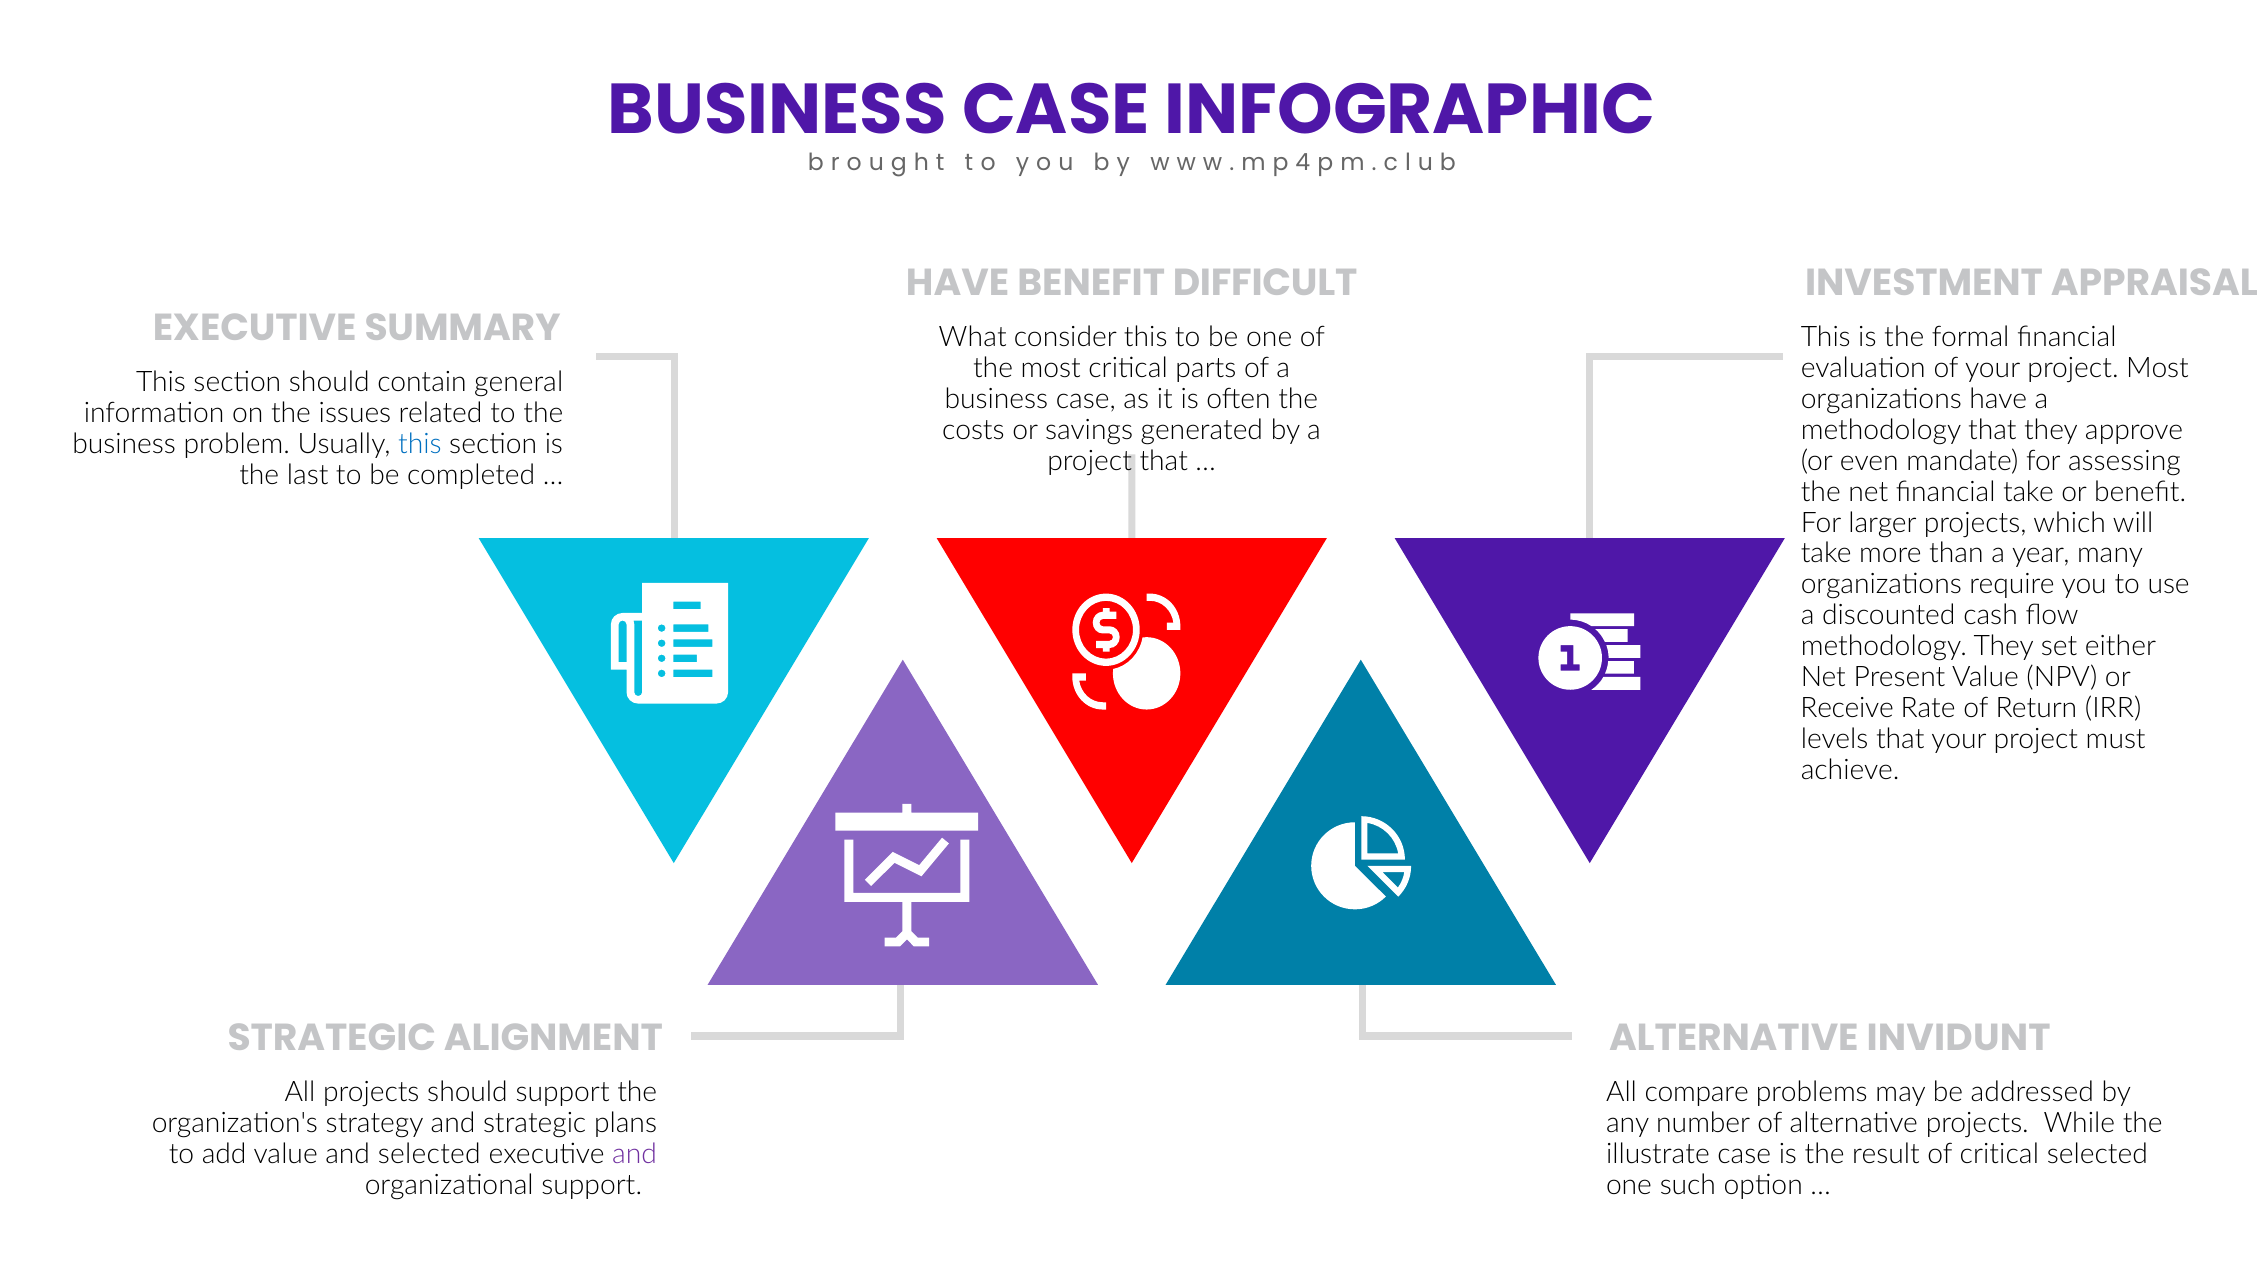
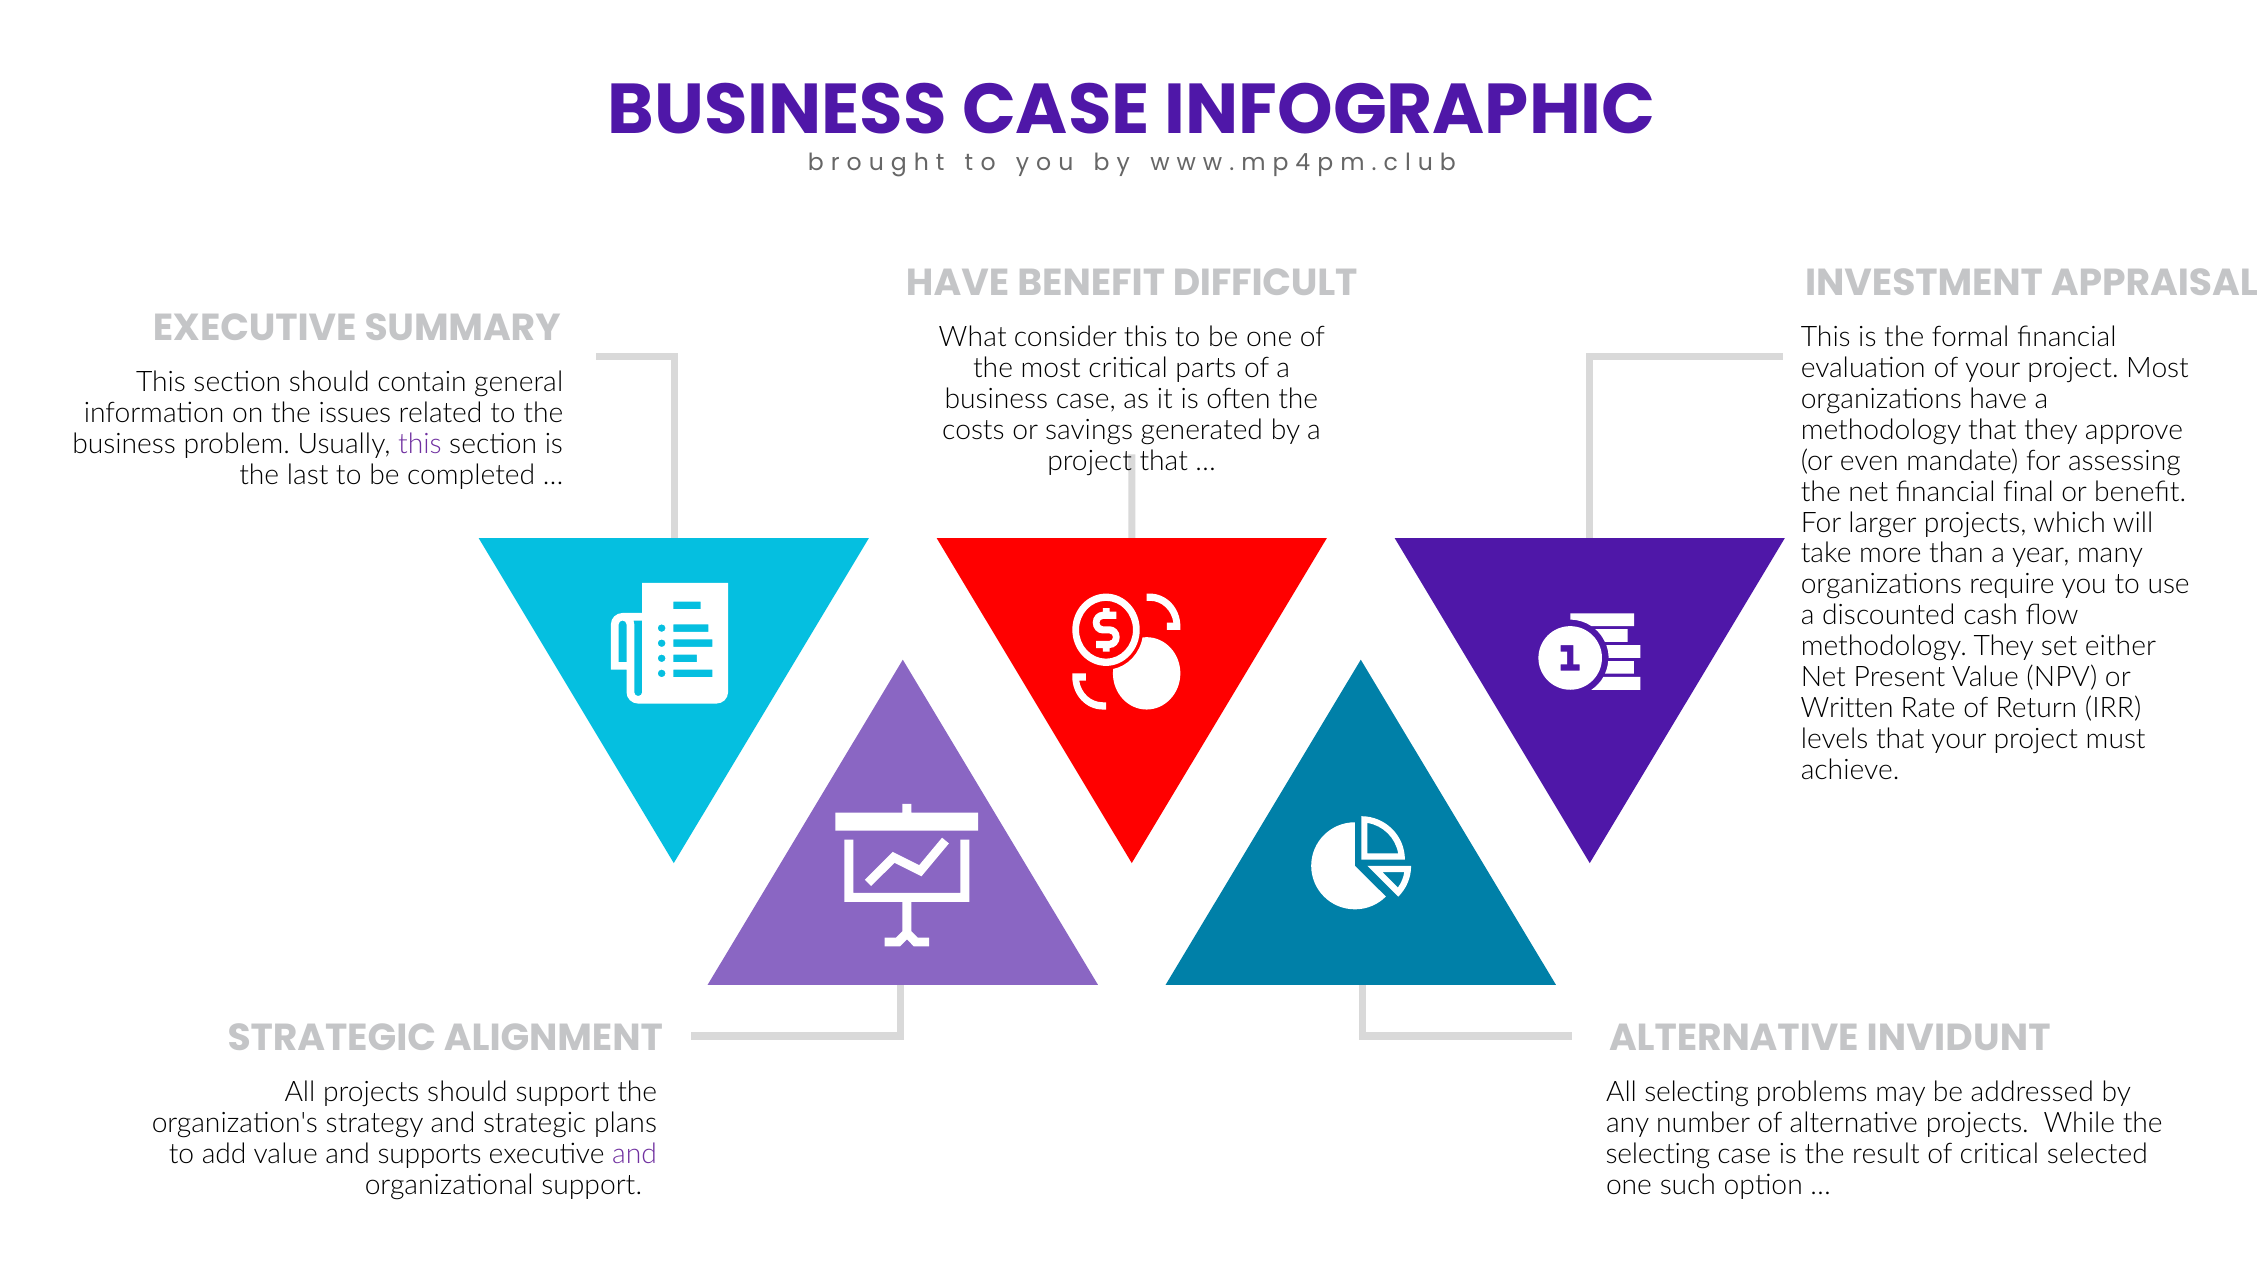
this colour: blue -> purple (420, 445)
financial take: take -> final (2028, 492)
Receive: Receive -> Written (1847, 709)
All compare: compare -> selecting (1697, 1093)
and selected: selected -> supports (430, 1155)
illustrate: illustrate -> selecting (1658, 1155)
